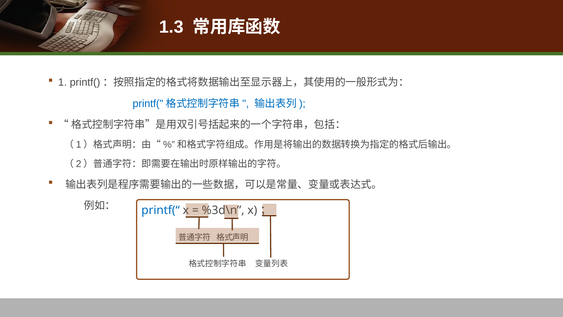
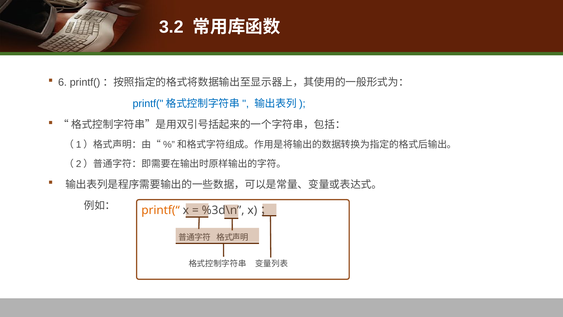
1.3: 1.3 -> 3.2 (171, 27)
1: 1 -> 6 (62, 82)
printf(“ colour: blue -> orange (161, 210)
